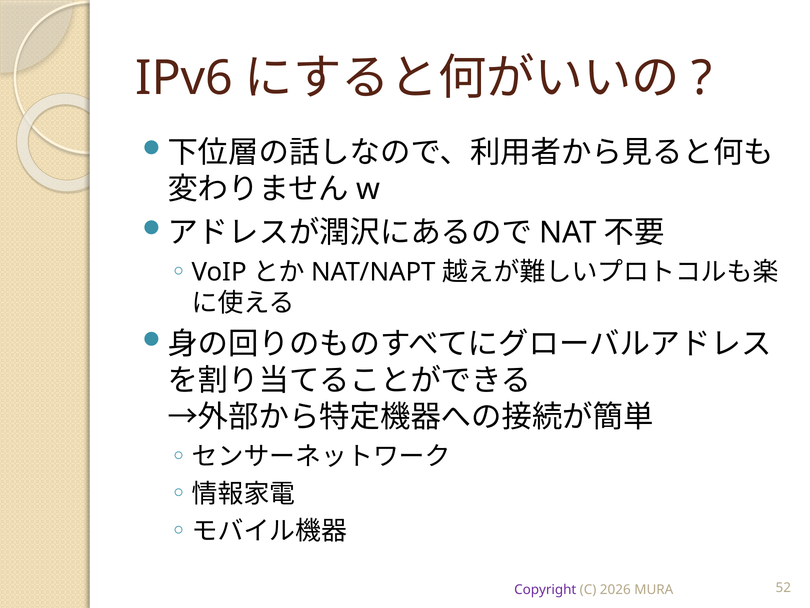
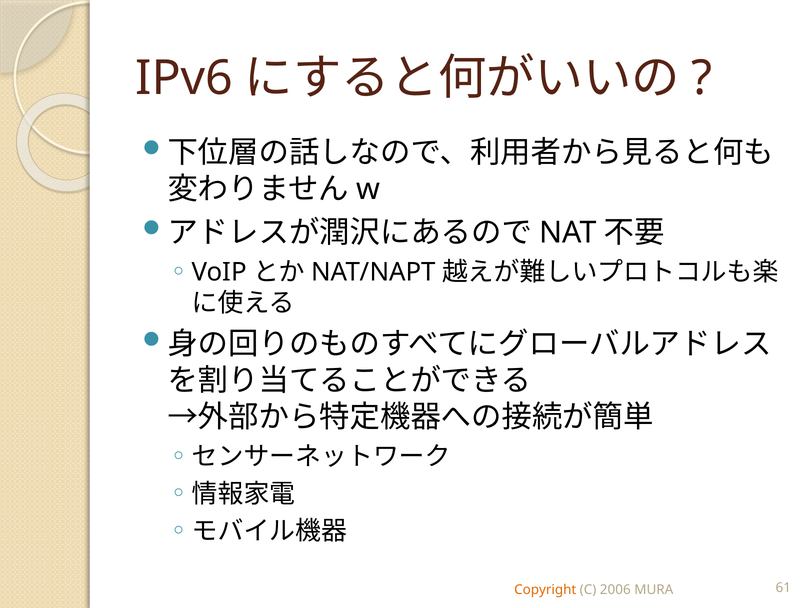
Copyright colour: purple -> orange (545, 590)
2026: 2026 -> 2006 (615, 590)
52: 52 -> 61 (783, 587)
